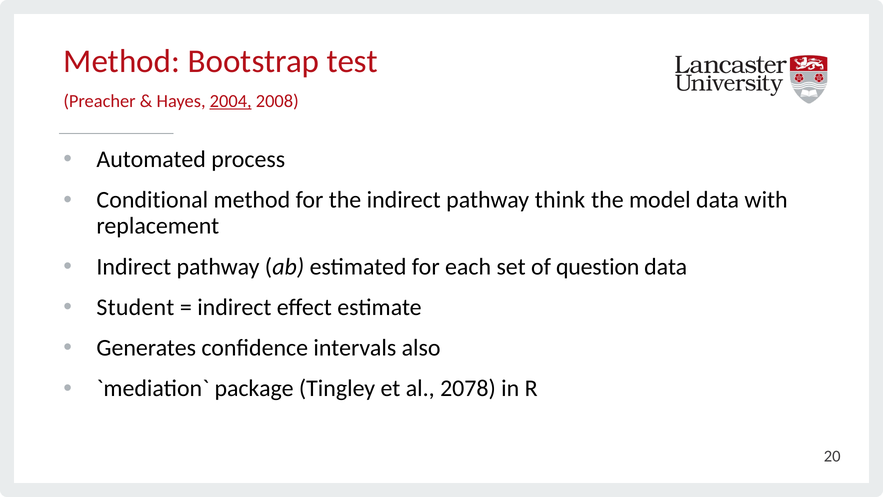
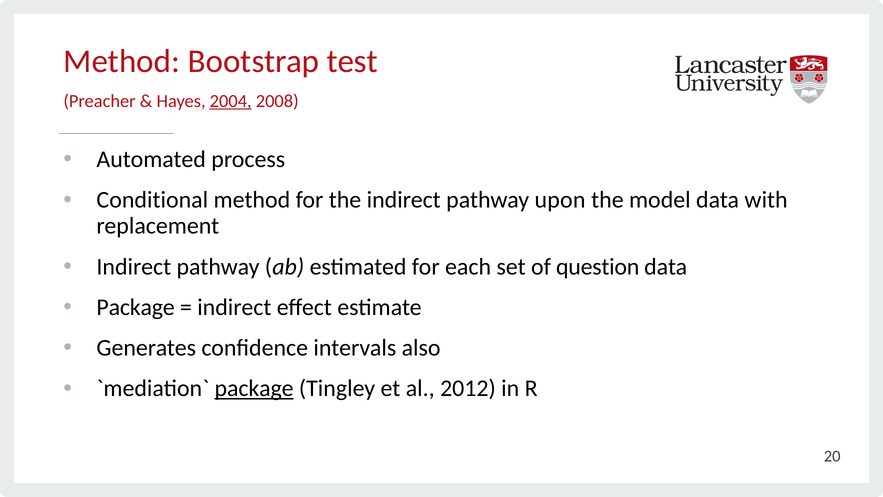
think: think -> upon (560, 200)
Student: Student -> Package (136, 307)
package underline: none -> present (254, 388)
2078: 2078 -> 2012 (468, 388)
